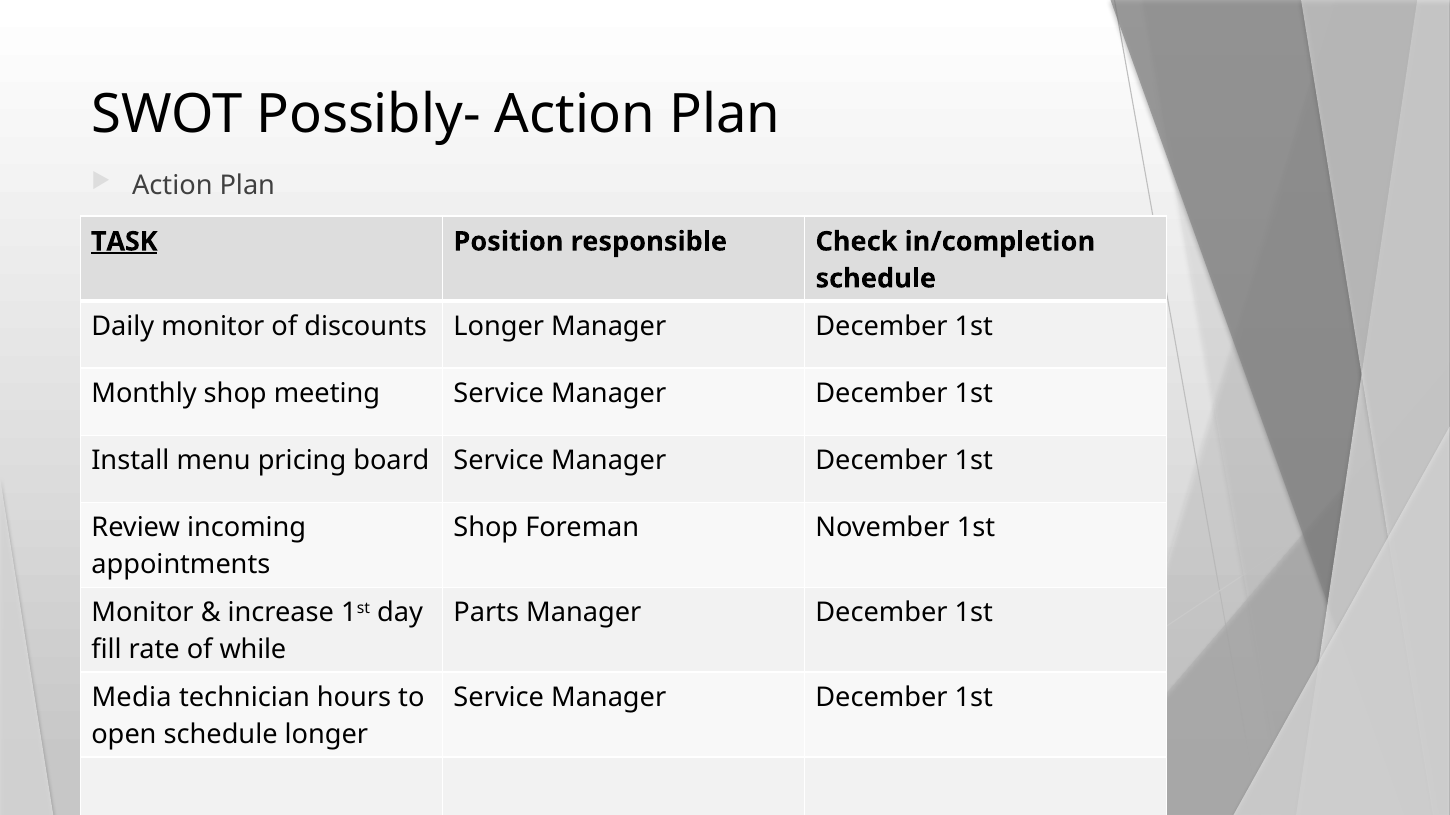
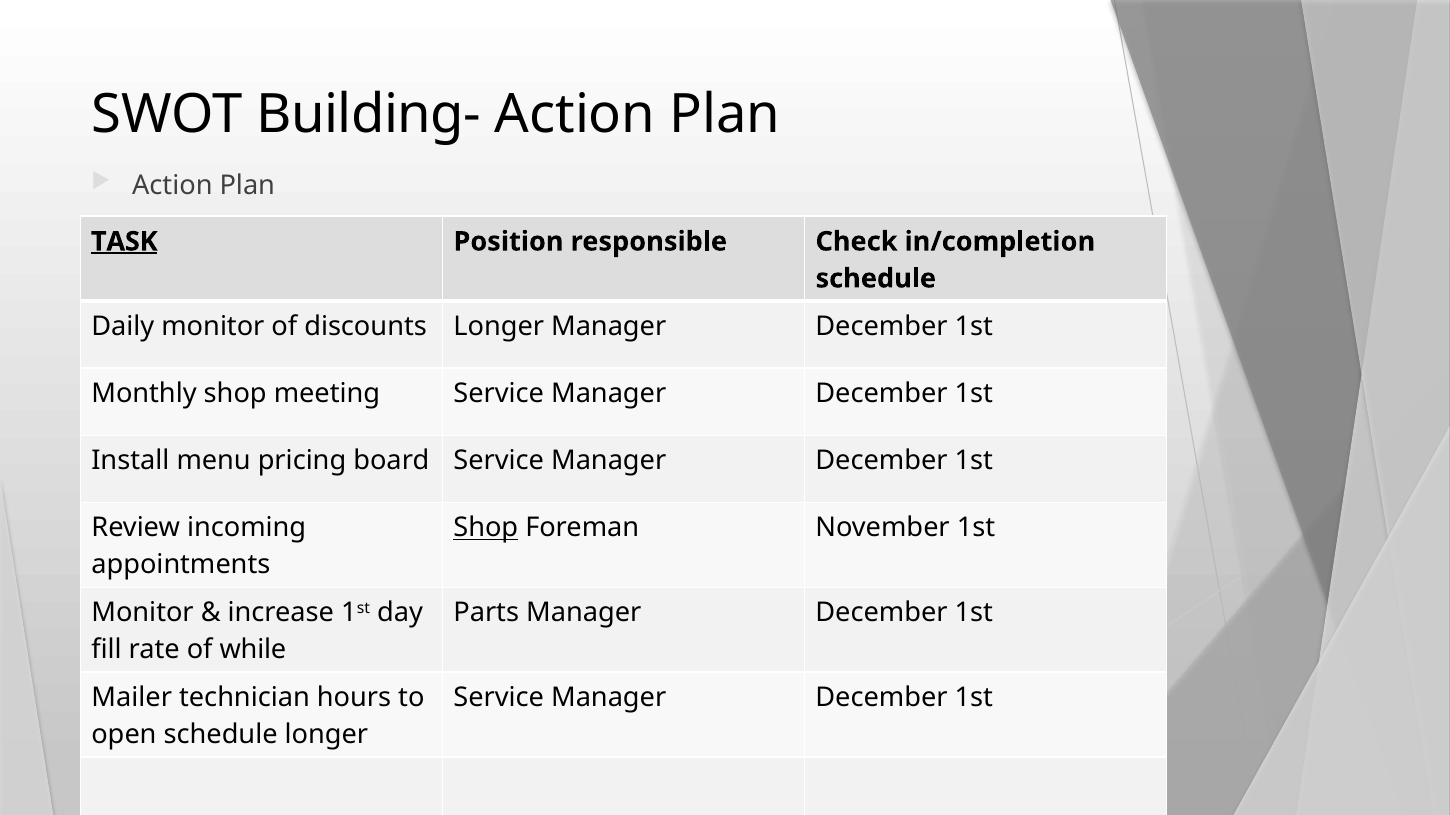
Possibly-: Possibly- -> Building- (369, 114)
Shop underline: none -> present (486, 528)
Media: Media -> Mailer (132, 698)
